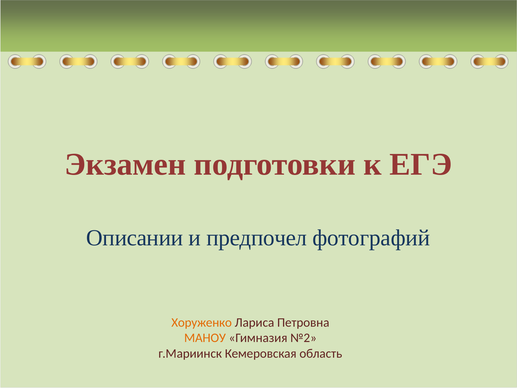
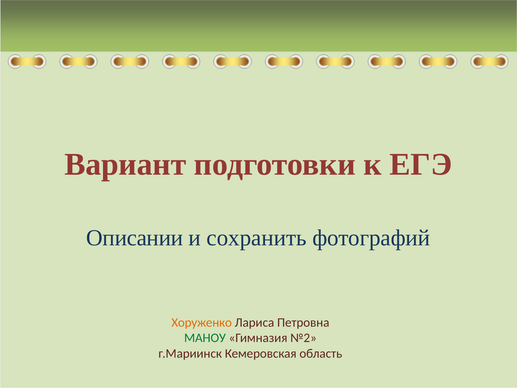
Экзамен: Экзамен -> Вариант (125, 164)
предпочел: предпочел -> сохранить (257, 238)
МАНОУ colour: orange -> green (205, 338)
